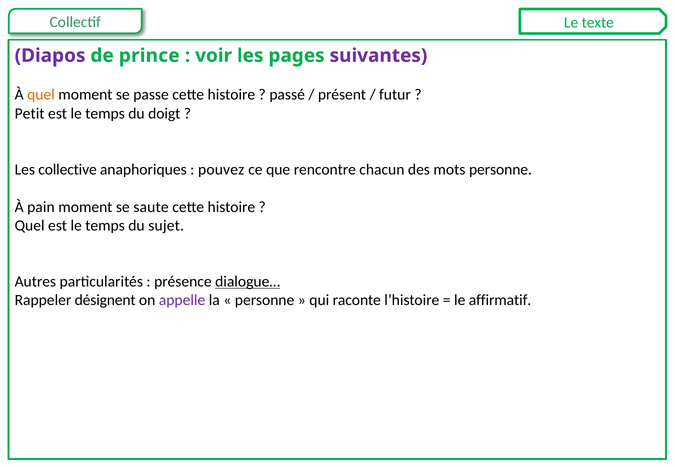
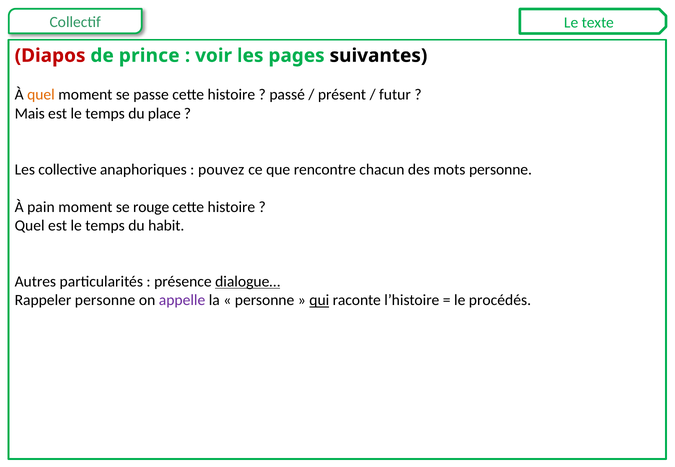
Diapos colour: purple -> red (50, 56)
suivantes colour: purple -> black (378, 56)
Petit: Petit -> Mais (30, 114)
doigt: doigt -> place (164, 114)
saute: saute -> rouge (151, 207)
sujet: sujet -> habit (166, 226)
Rappeler désignent: désignent -> personne (105, 301)
qui underline: none -> present (319, 301)
affirmatif: affirmatif -> procédés (500, 301)
